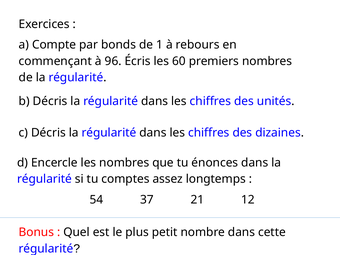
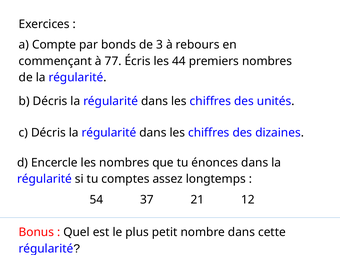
1: 1 -> 3 (160, 45)
96: 96 -> 77 (113, 61)
60: 60 -> 44 (179, 61)
